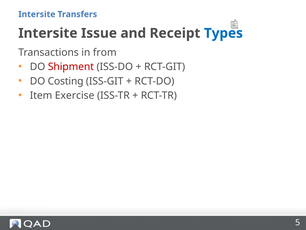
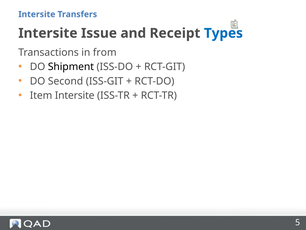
Shipment colour: red -> black (71, 67)
Costing: Costing -> Second (66, 81)
Item Exercise: Exercise -> Intersite (75, 95)
